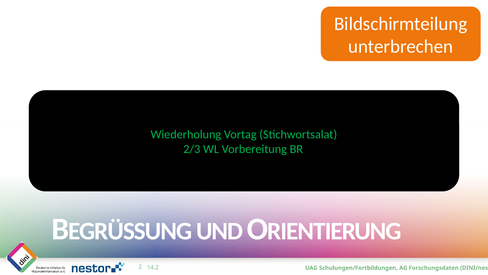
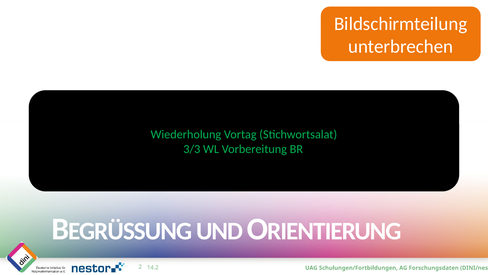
2/3: 2/3 -> 3/3 (192, 149)
